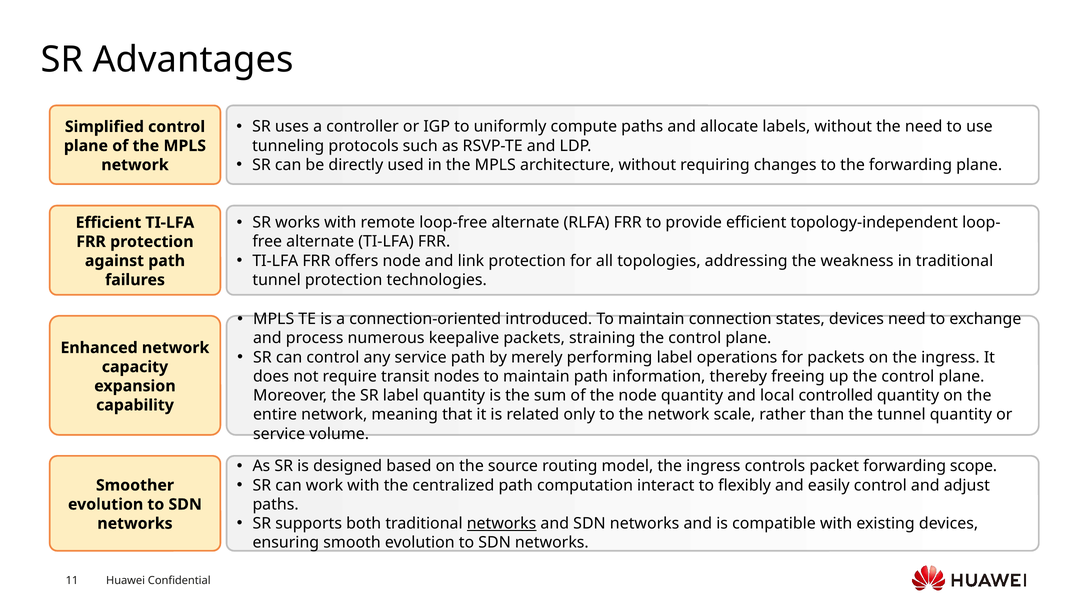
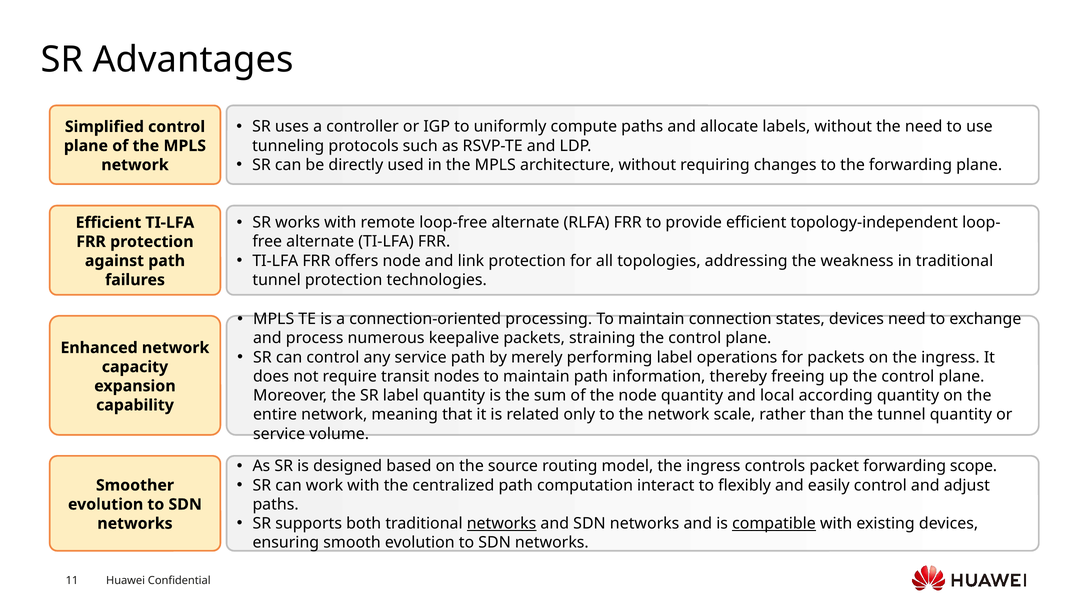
introduced: introduced -> processing (549, 319)
controlled: controlled -> according (836, 395)
compatible underline: none -> present (774, 523)
